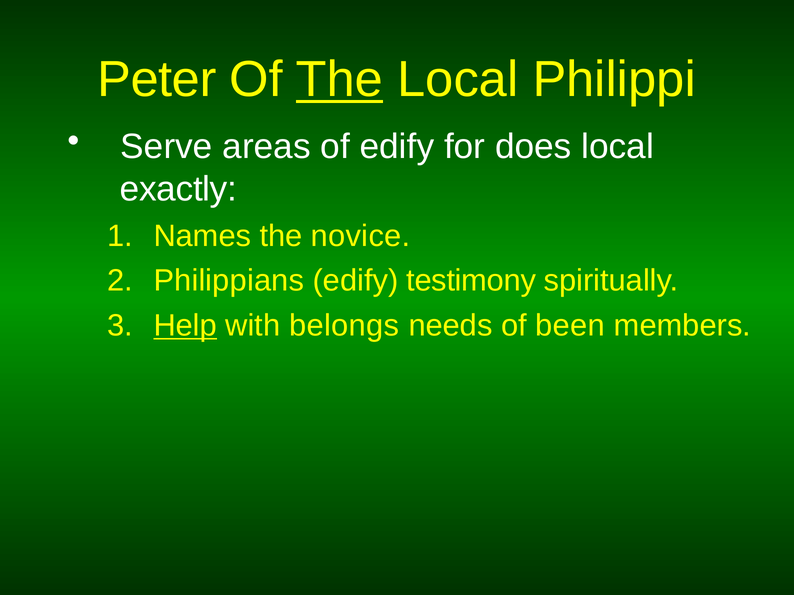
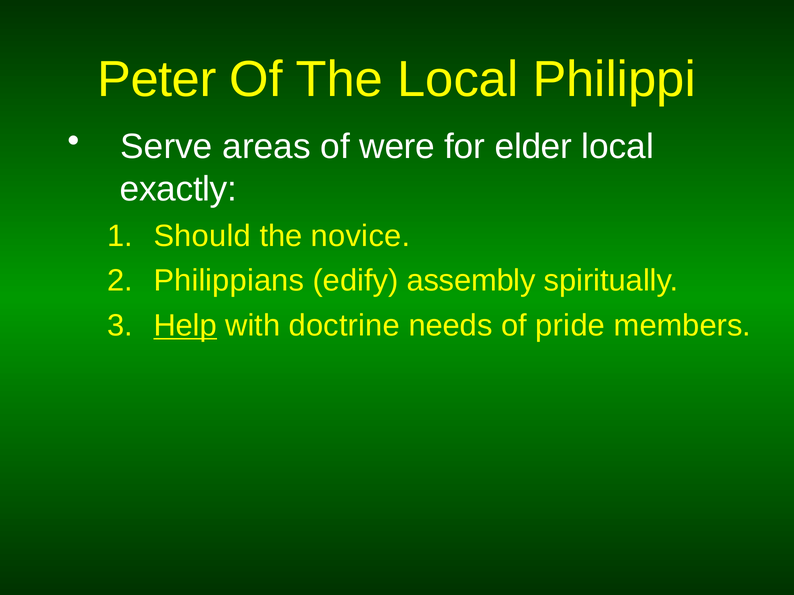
The underline: present -> none (340, 80)
of edify: edify -> were (397, 147)
does: does -> elder (533, 147)
Names: Names -> Should (202, 236)
testimony: testimony -> assembly (471, 281)
belongs: belongs -> doctrine (344, 326)
been: been -> pride (570, 326)
